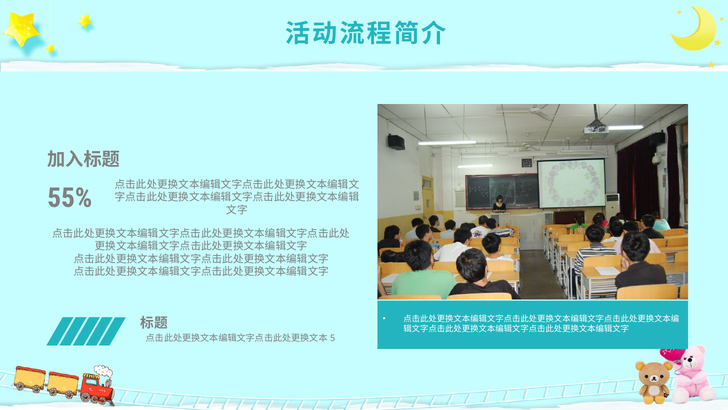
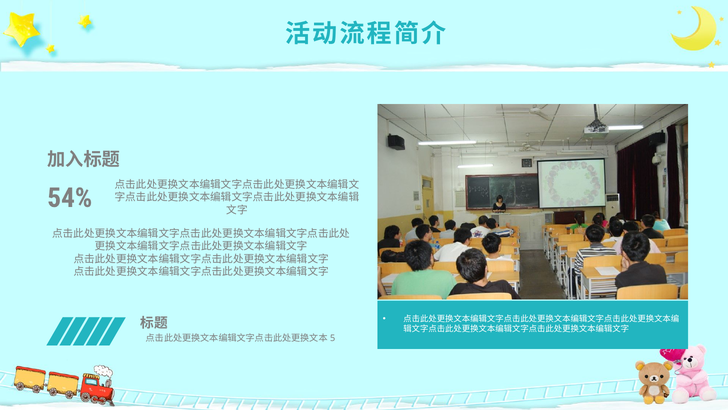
55%: 55% -> 54% (70, 198)
